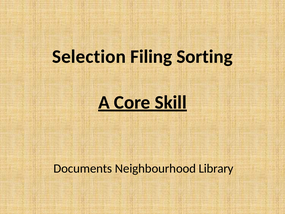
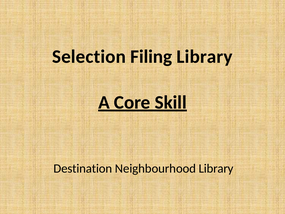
Filing Sorting: Sorting -> Library (204, 57)
Documents: Documents -> Destination (83, 168)
